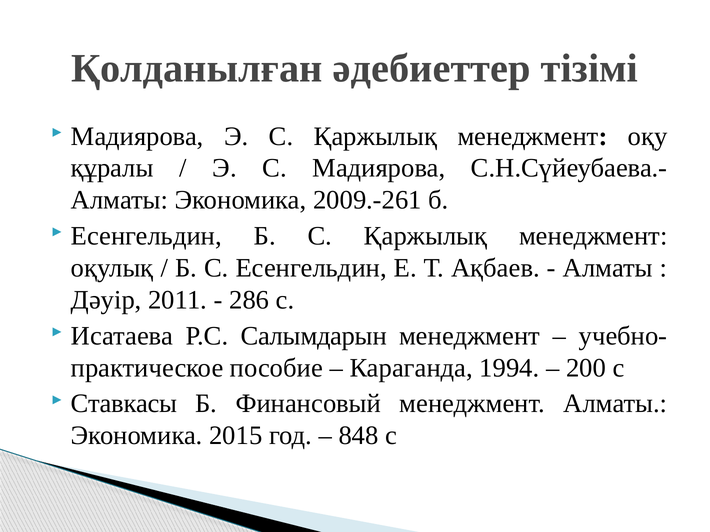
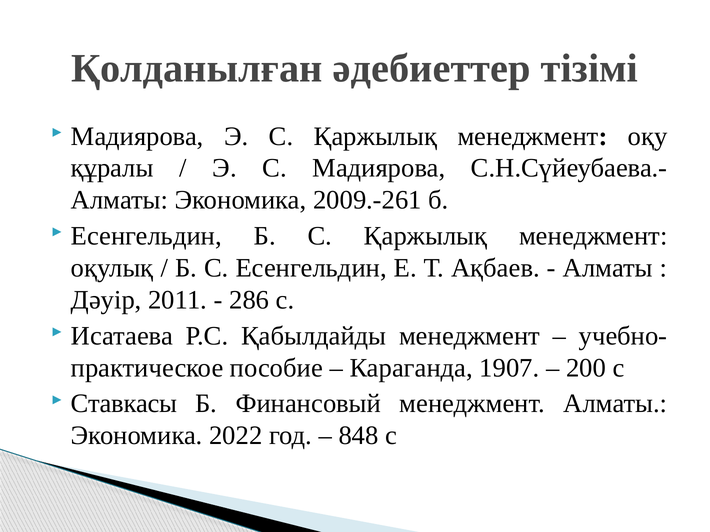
Салымдарын: Салымдарын -> Қабылдайды (314, 336)
1994: 1994 -> 1907 (509, 368)
2015: 2015 -> 2022 (236, 436)
